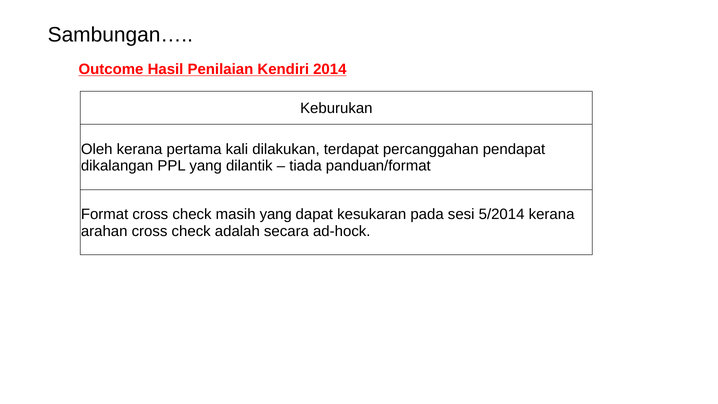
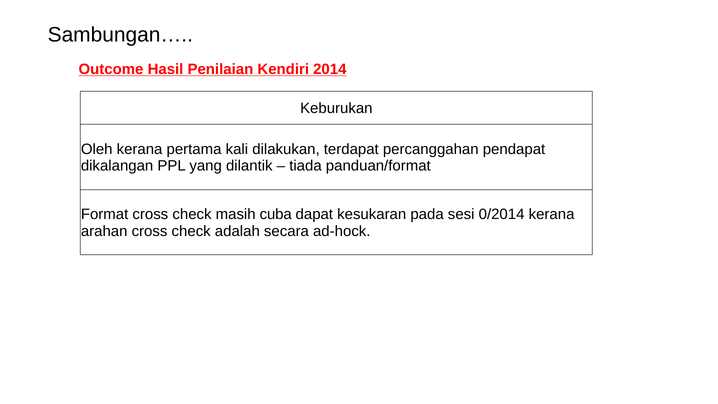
masih yang: yang -> cuba (276, 214)
5/2014: 5/2014 -> 0/2014 (502, 214)
